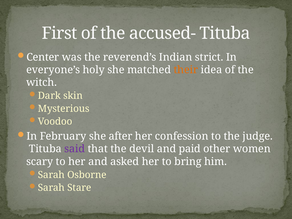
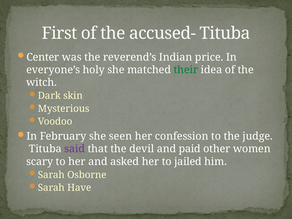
strict: strict -> price (209, 57)
their colour: orange -> green (186, 70)
after: after -> seen (120, 136)
bring: bring -> jailed (188, 162)
Stare: Stare -> Have (79, 188)
